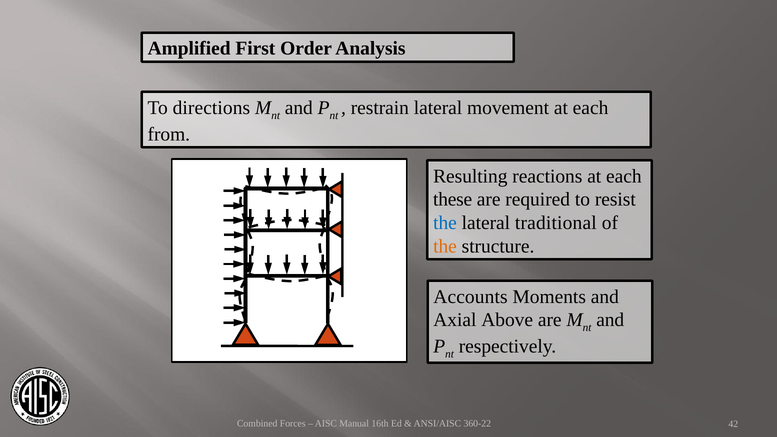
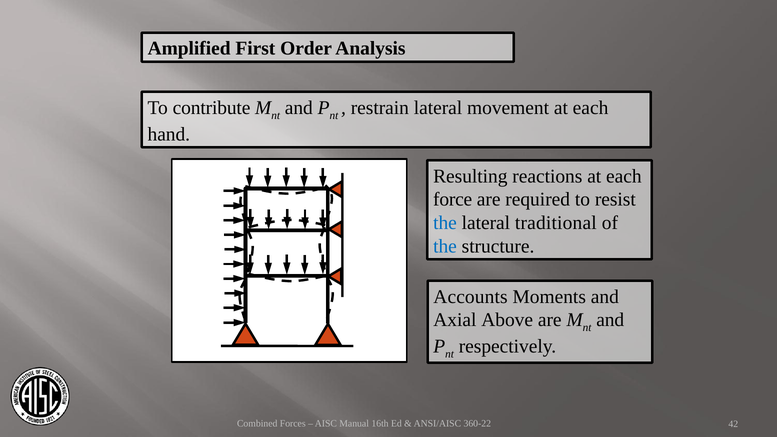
directions: directions -> contribute (212, 108)
from: from -> hand (169, 134)
these: these -> force (453, 200)
the colour: orange -> blue (445, 246)
